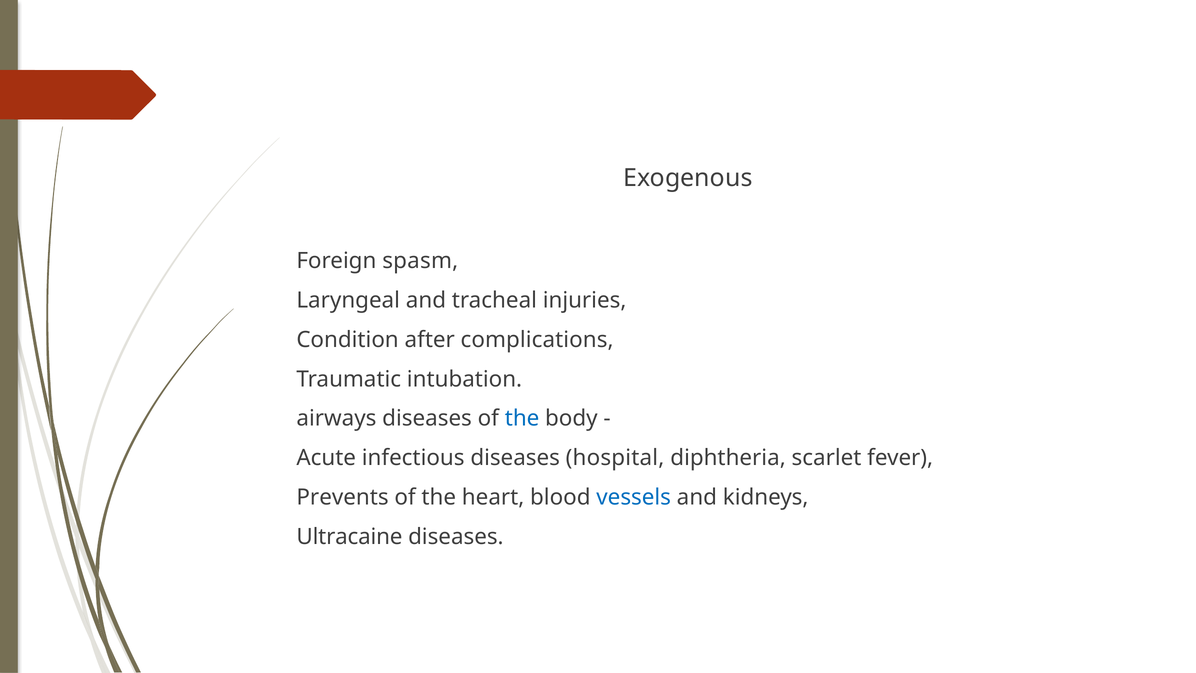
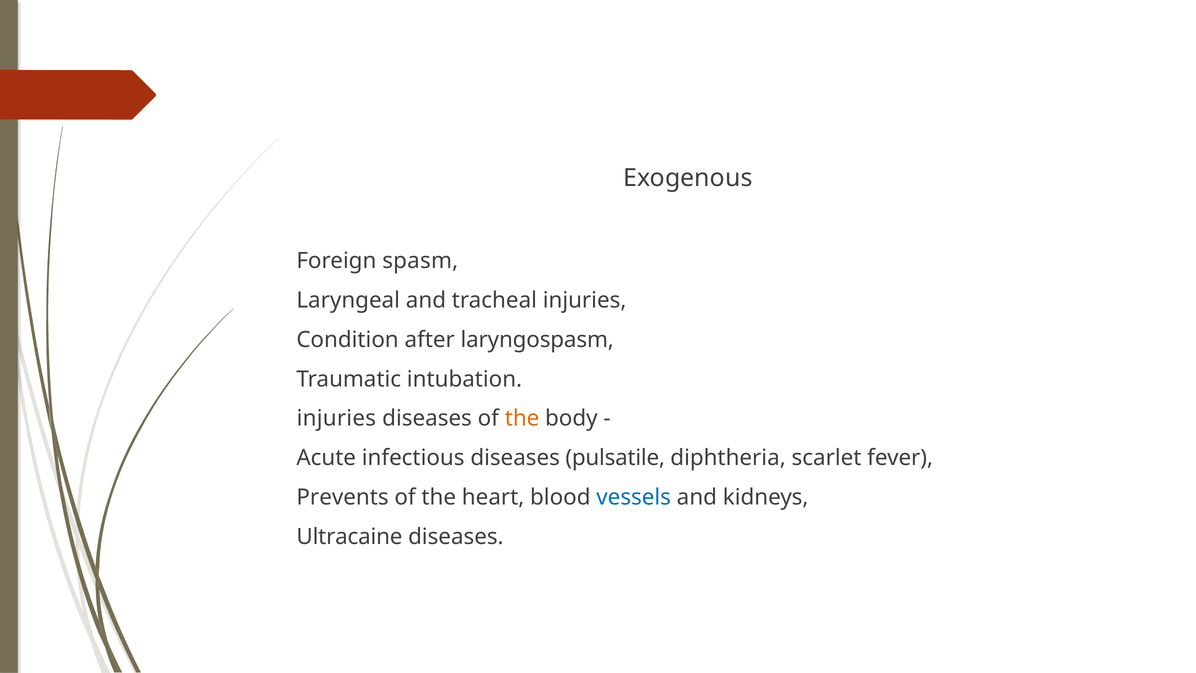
complications: complications -> laryngospasm (537, 340)
airways: airways -> injuries (336, 418)
the colour: blue -> orange (522, 418)
hospital: hospital -> pulsatile (615, 458)
